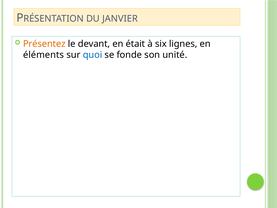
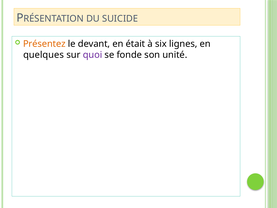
JANVIER: JANVIER -> SUICIDE (120, 19)
éléments: éléments -> quelques (44, 55)
quoi colour: blue -> purple (93, 55)
